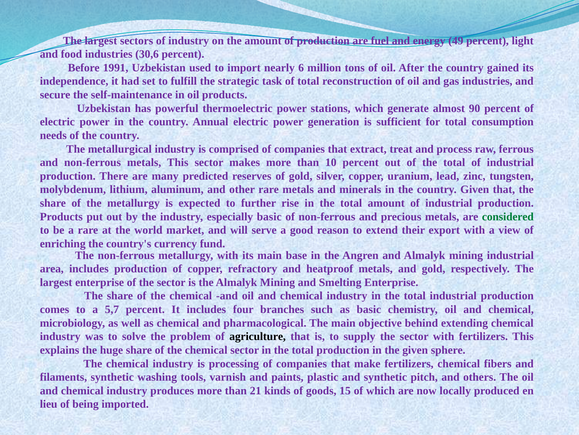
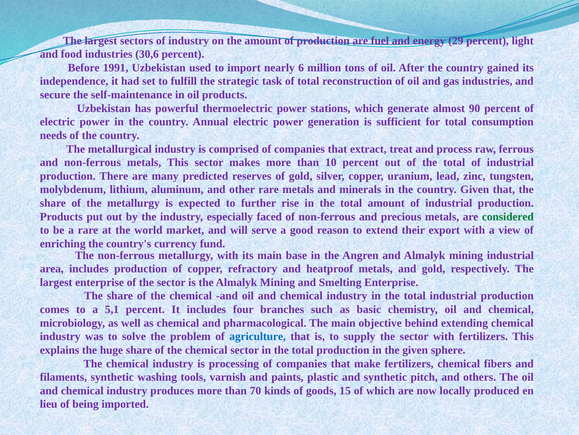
49: 49 -> 29 (456, 41)
especially basic: basic -> faced (269, 216)
5,7: 5,7 -> 5,1 (112, 309)
agriculture colour: black -> blue (258, 336)
21: 21 -> 70 (256, 390)
